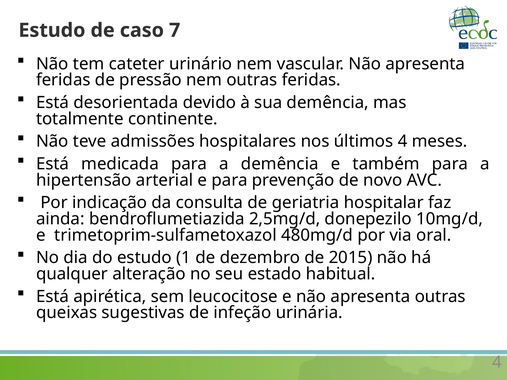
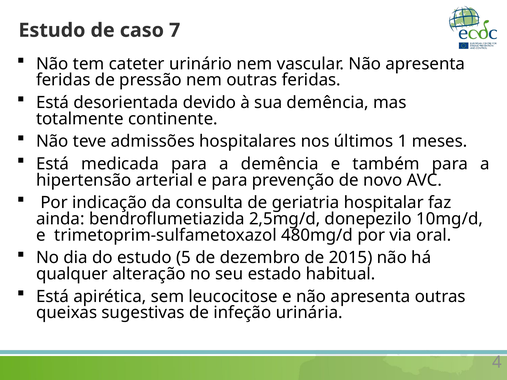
últimos 4: 4 -> 1 (403, 141)
1: 1 -> 5 (184, 258)
